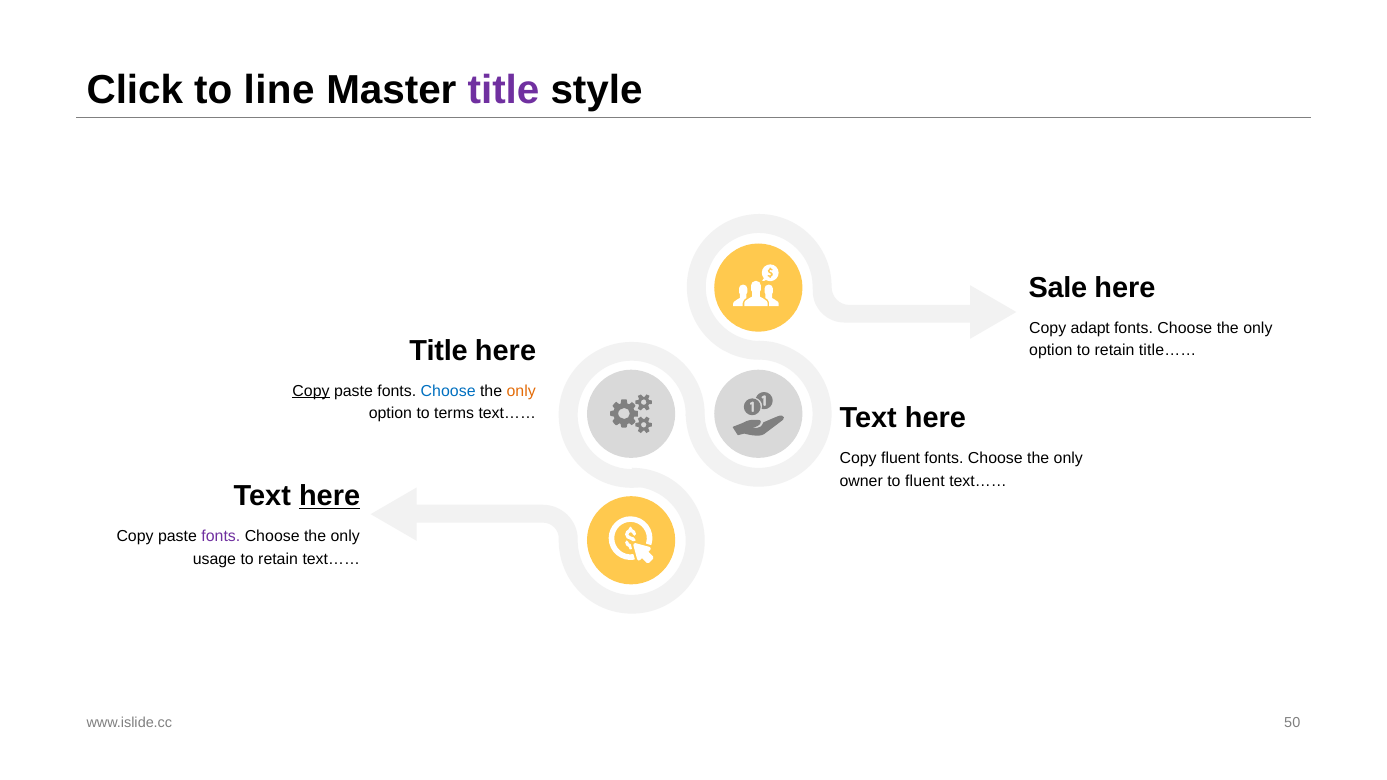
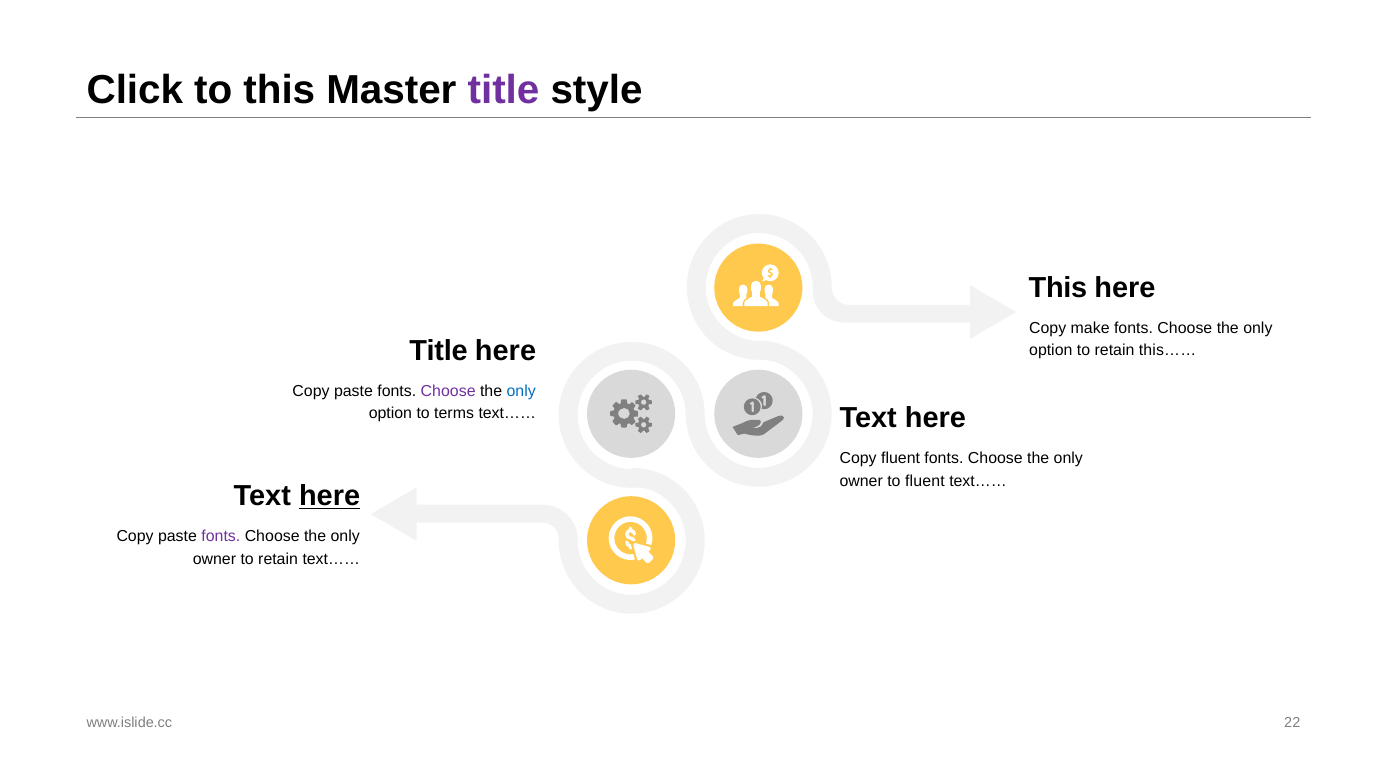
to line: line -> this (279, 90)
Sale: Sale -> This (1058, 288)
adapt: adapt -> make (1090, 328)
title……: title…… -> this…… (1168, 351)
Copy underline: present -> none (311, 391)
Choose colour: blue -> purple (448, 391)
only colour: orange -> blue (521, 391)
usage: usage -> owner (214, 559)
50: 50 -> 22 (1292, 723)
